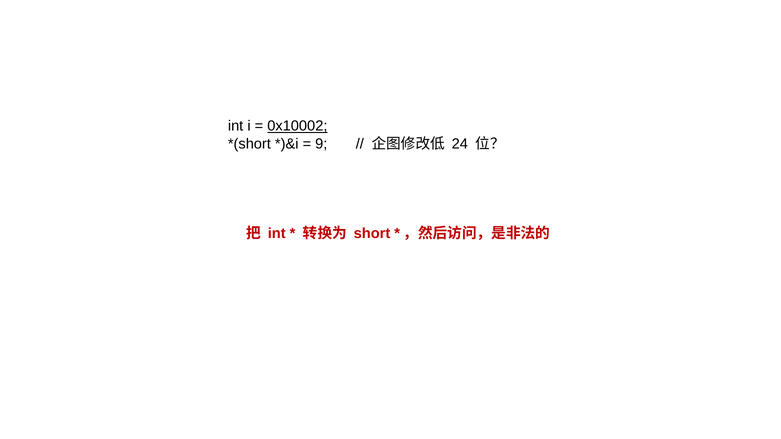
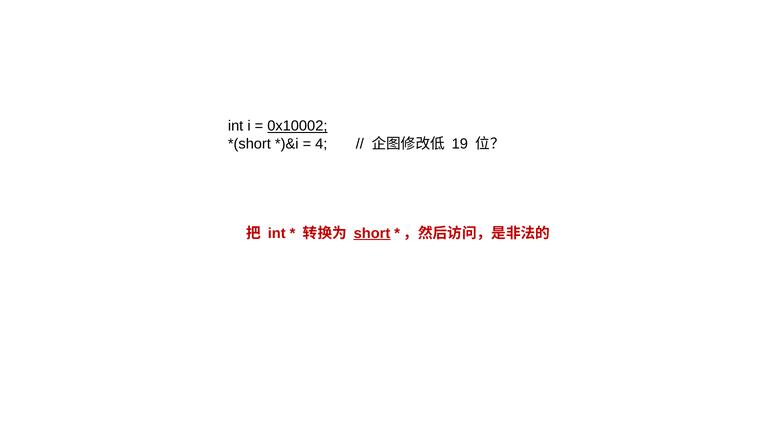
9: 9 -> 4 (321, 144)
24: 24 -> 19 (460, 144)
short underline: none -> present (372, 234)
